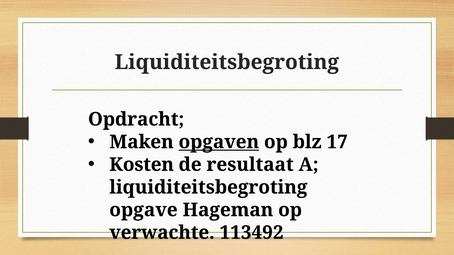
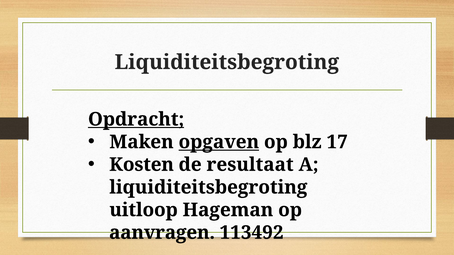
Opdracht underline: none -> present (136, 119)
opgave: opgave -> uitloop (144, 210)
verwachte: verwachte -> aanvragen (162, 233)
